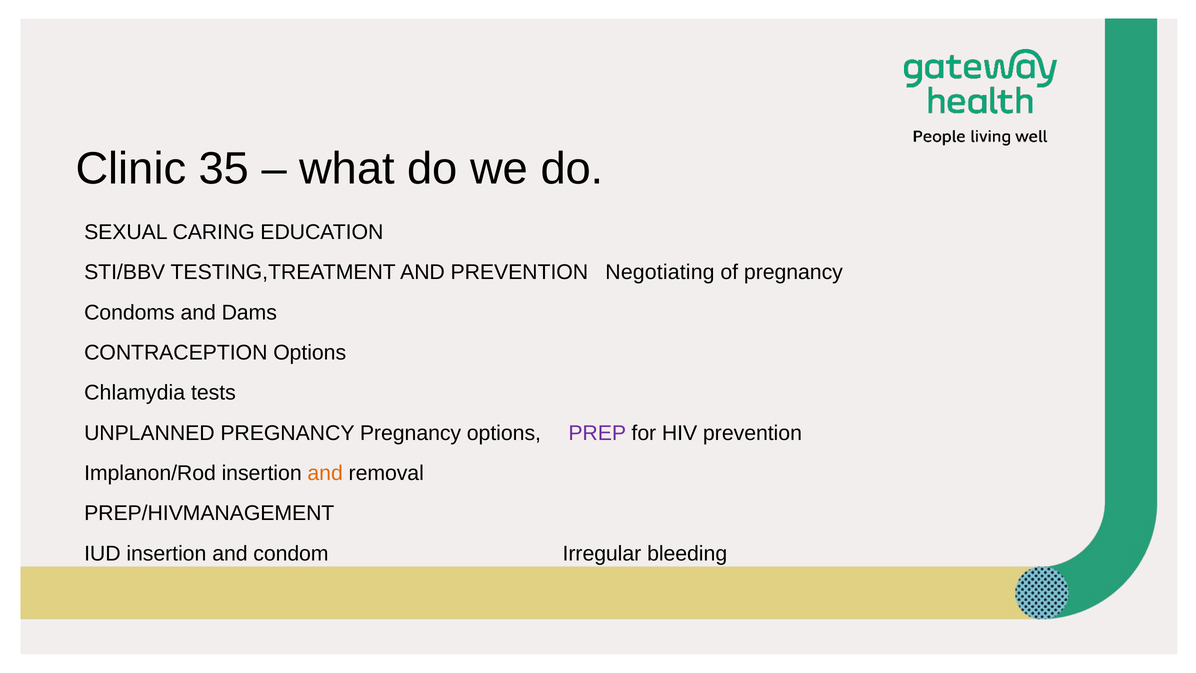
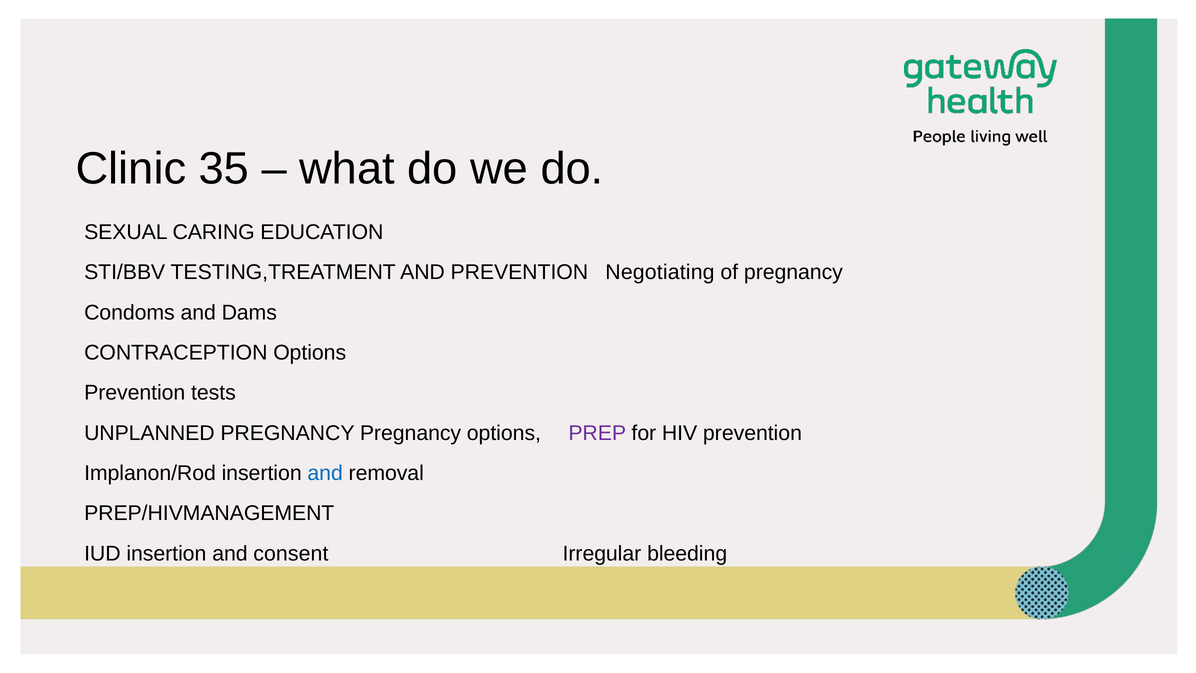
Chlamydia: Chlamydia -> Prevention (135, 393)
and colour: orange -> blue (325, 473)
condom: condom -> consent (291, 553)
